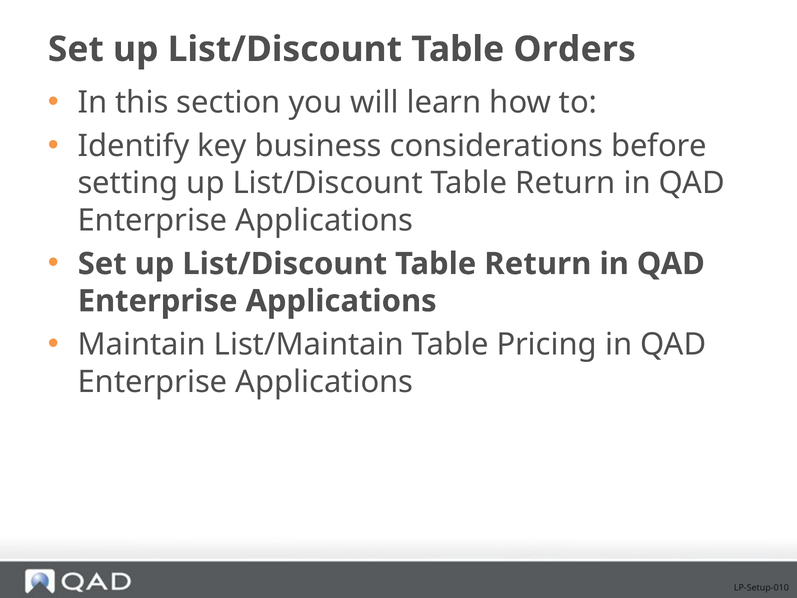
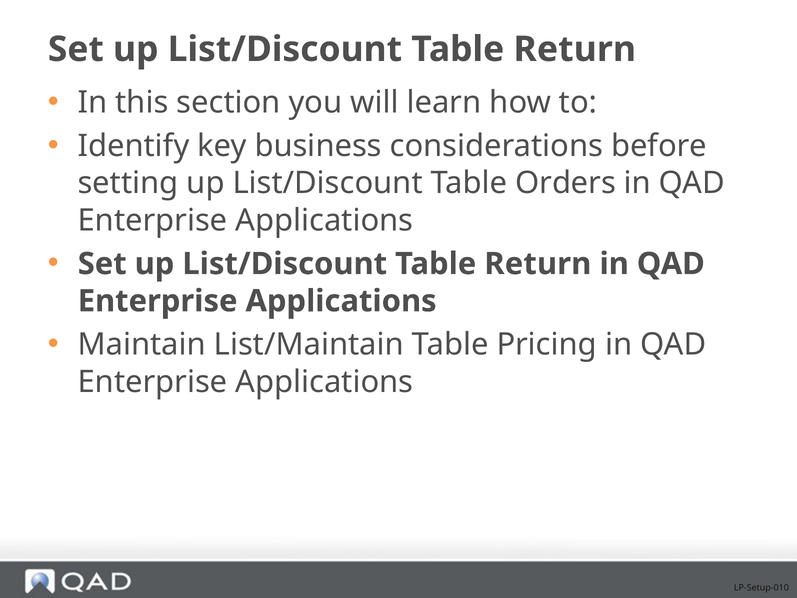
Orders: Orders -> Return (575, 49)
Return: Return -> Orders (566, 183)
